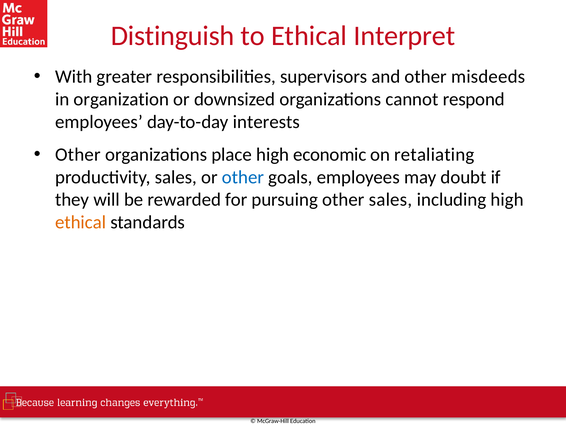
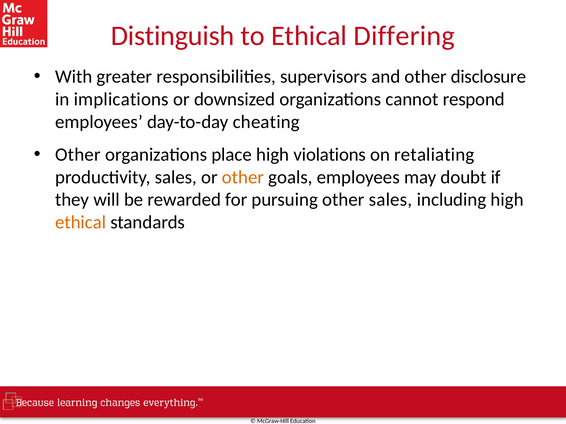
Interpret: Interpret -> Differing (404, 36)
misdeeds: misdeeds -> disclosure (488, 77)
organization: organization -> implications (121, 99)
interests: interests -> cheating (266, 122)
economic: economic -> violations (330, 155)
other colour: blue -> orange (243, 177)
